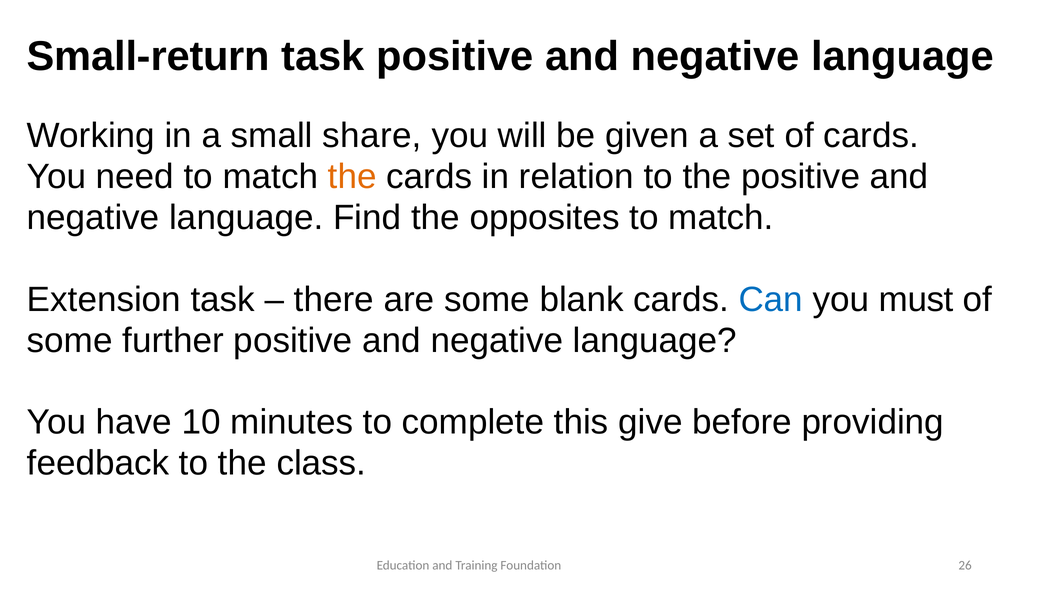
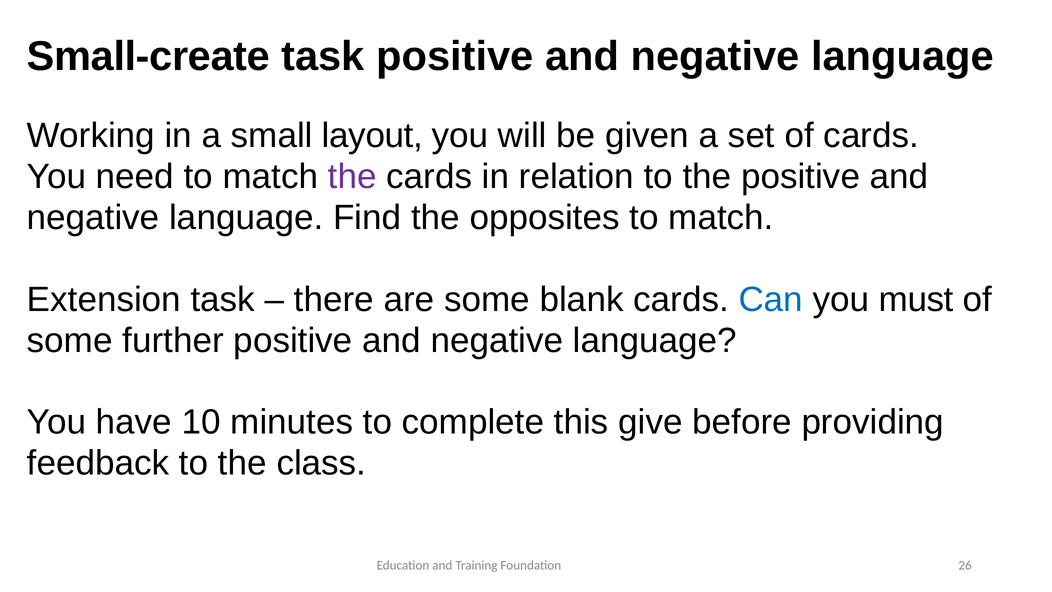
Small-return: Small-return -> Small-create (148, 57)
share: share -> layout (372, 136)
the colour: orange -> purple (352, 177)
